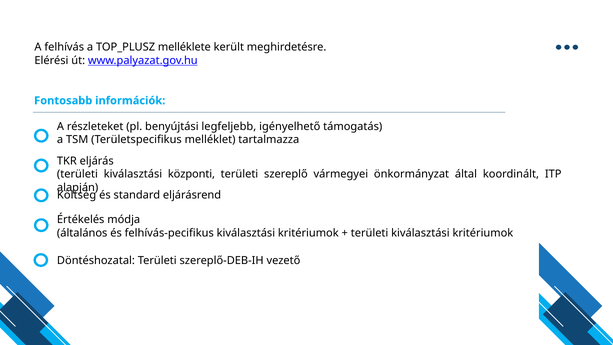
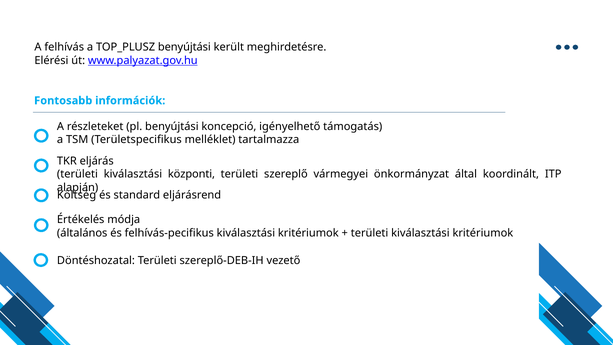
TOP_PLUSZ melléklete: melléklete -> benyújtási (184, 47)
legfeljebb: legfeljebb -> koncepció (229, 126)
